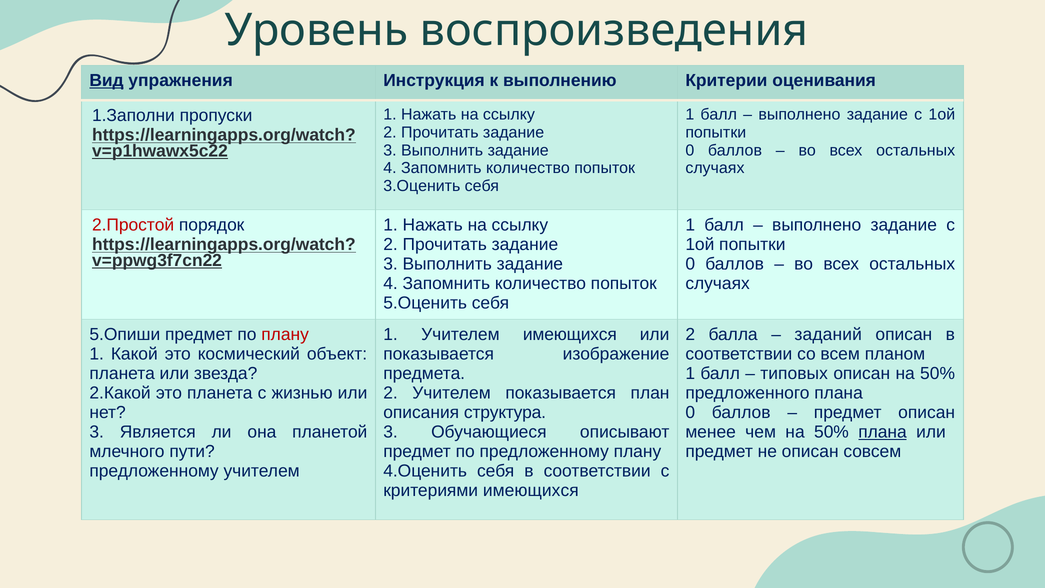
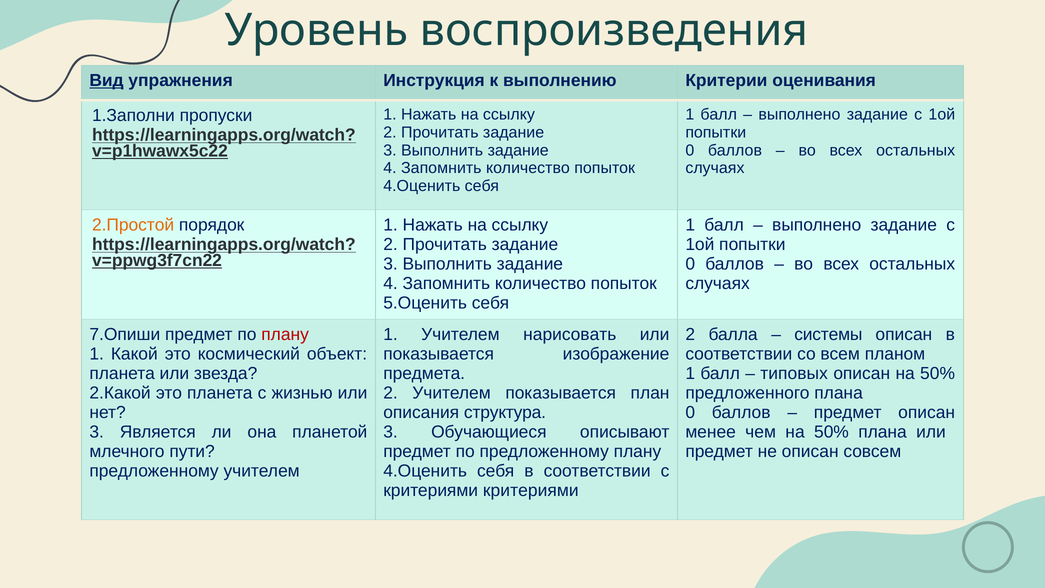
3.Оценить: 3.Оценить -> 4.Оценить (422, 186)
2.Простой colour: red -> orange (133, 225)
5.Опиши: 5.Опиши -> 7.Опиши (125, 334)
Учителем имеющихся: имеющихся -> нарисовать (570, 334)
заданий: заданий -> системы (828, 334)
плана underline: present -> none (882, 432)
критериями имеющихся: имеющихся -> критериями (531, 490)
